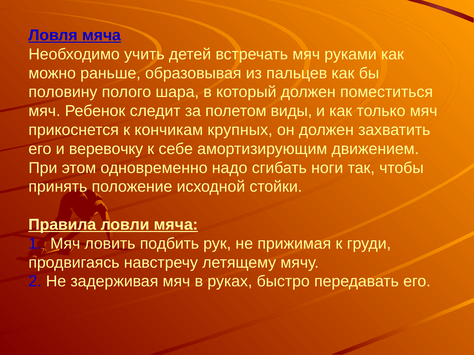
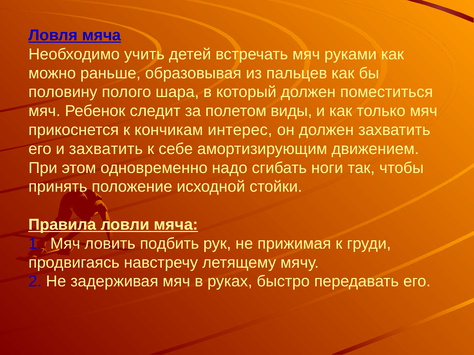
крупных: крупных -> интерес (240, 130)
и веревочку: веревочку -> захватить (106, 149)
